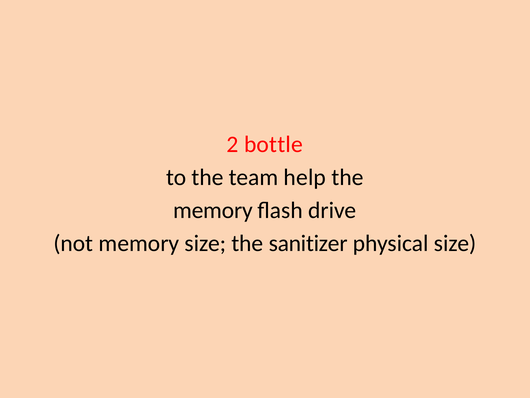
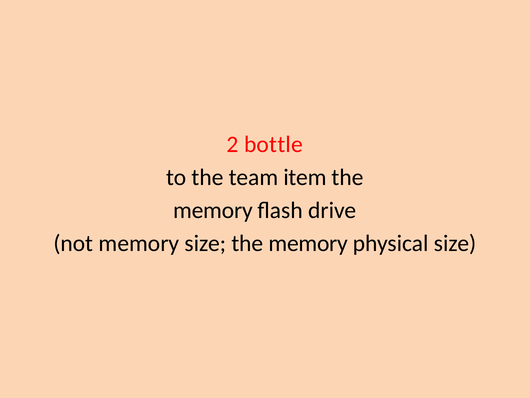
help: help -> item (305, 177)
size the sanitizer: sanitizer -> memory (308, 243)
